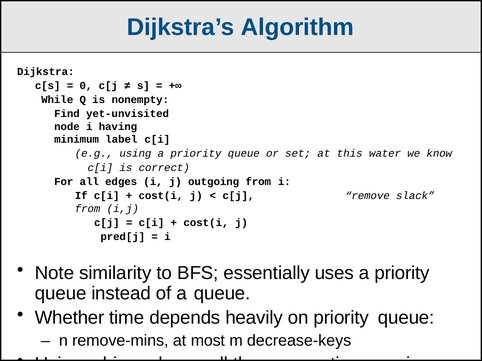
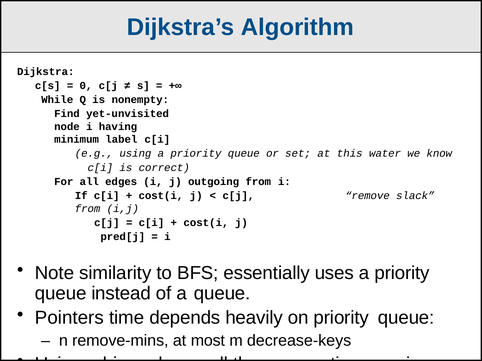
Whether: Whether -> Pointers (69, 318)
